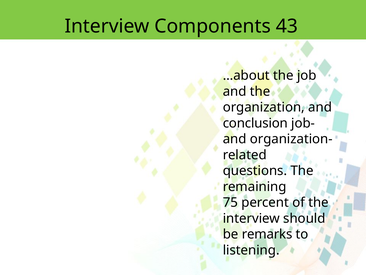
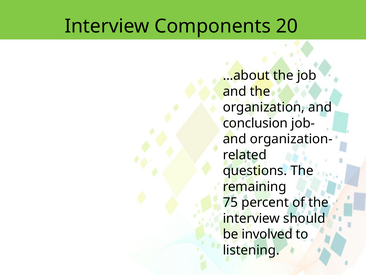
43: 43 -> 20 (287, 26)
remarks: remarks -> involved (267, 234)
